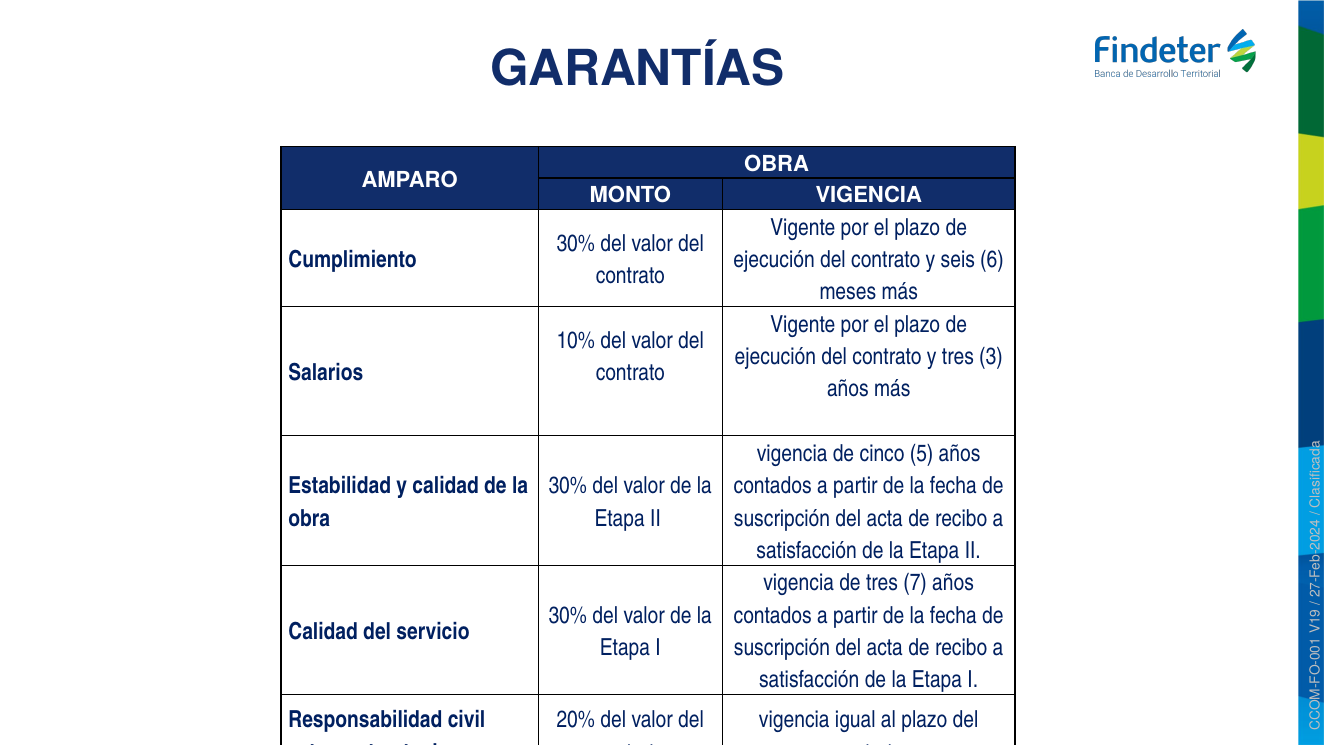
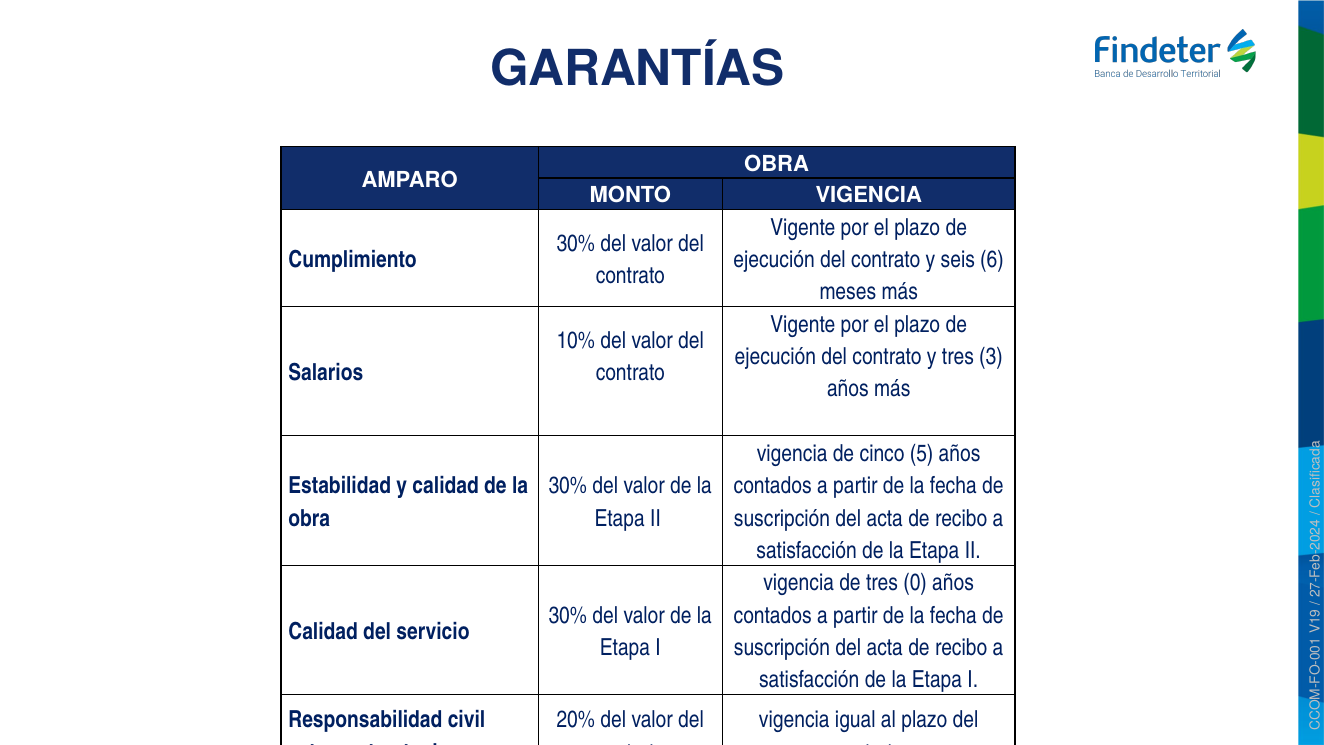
tres 7: 7 -> 0 (915, 583)
